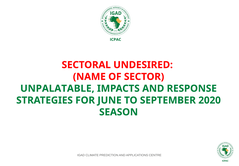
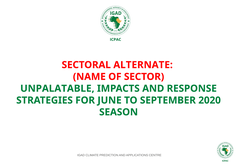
UNDESIRED: UNDESIRED -> ALTERNATE (143, 65)
